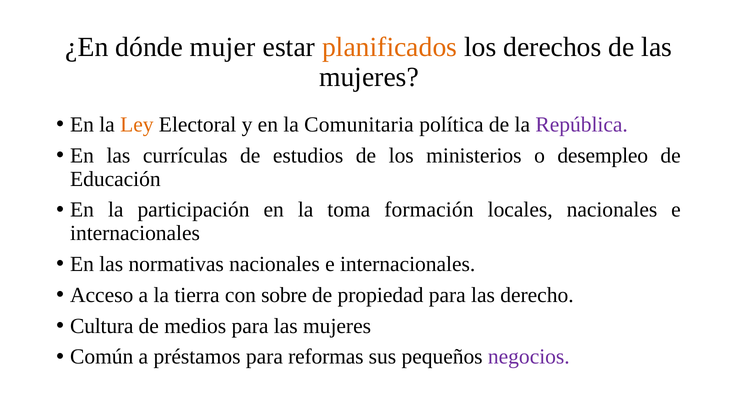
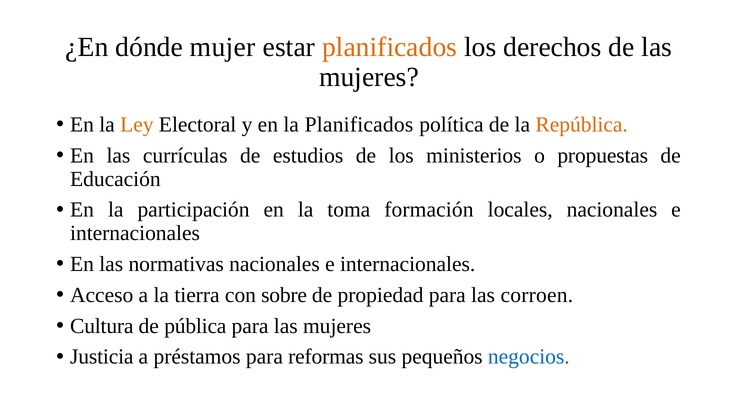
la Comunitaria: Comunitaria -> Planificados (359, 125)
República colour: purple -> orange (582, 125)
desempleo: desempleo -> propuestas (603, 156)
derecho: derecho -> corroen (537, 295)
medios: medios -> pública (195, 326)
Común: Común -> Justicia (102, 357)
negocios colour: purple -> blue (529, 357)
